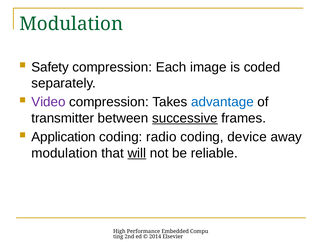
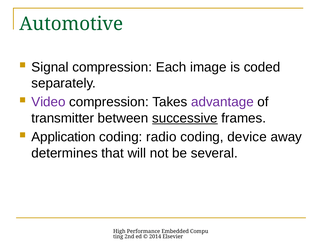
Modulation: Modulation -> Automotive (71, 24)
Safety: Safety -> Signal (50, 67)
advantage colour: blue -> purple (222, 102)
modulation: modulation -> determines (65, 153)
will underline: present -> none (137, 153)
reliable: reliable -> several (214, 153)
